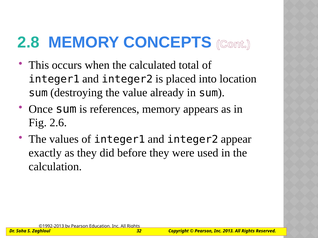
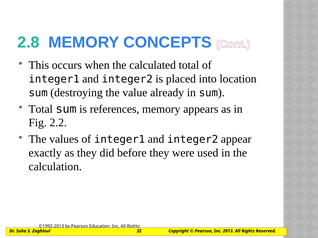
Once: Once -> Total (41, 109)
2.6: 2.6 -> 2.2 (58, 123)
